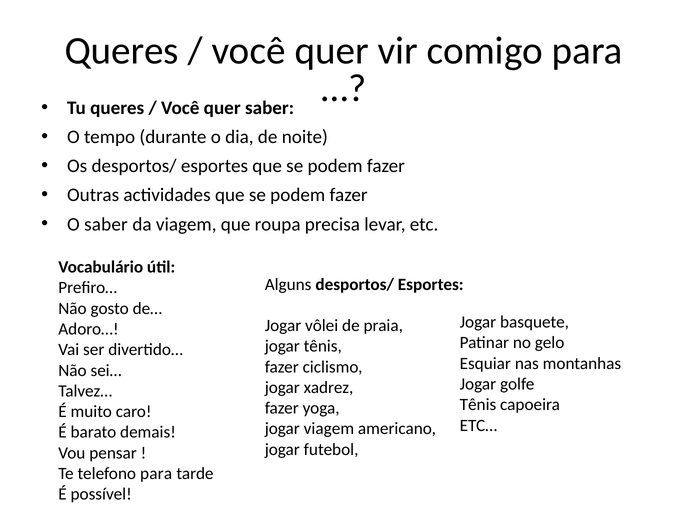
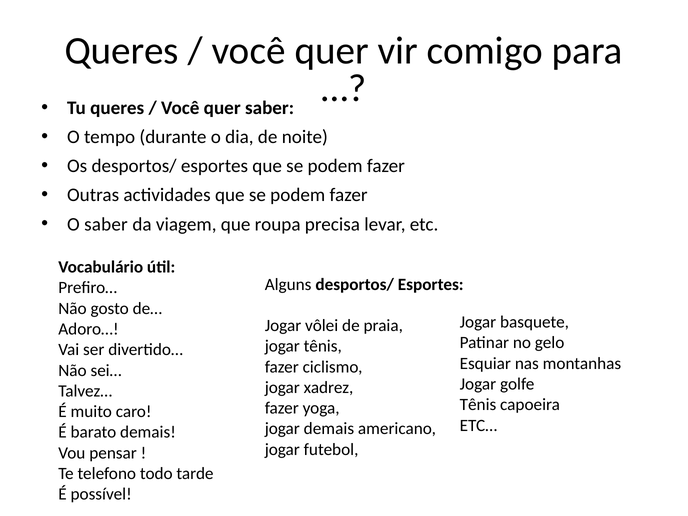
jogar viagem: viagem -> demais (329, 429)
telefono para: para -> todo (156, 474)
